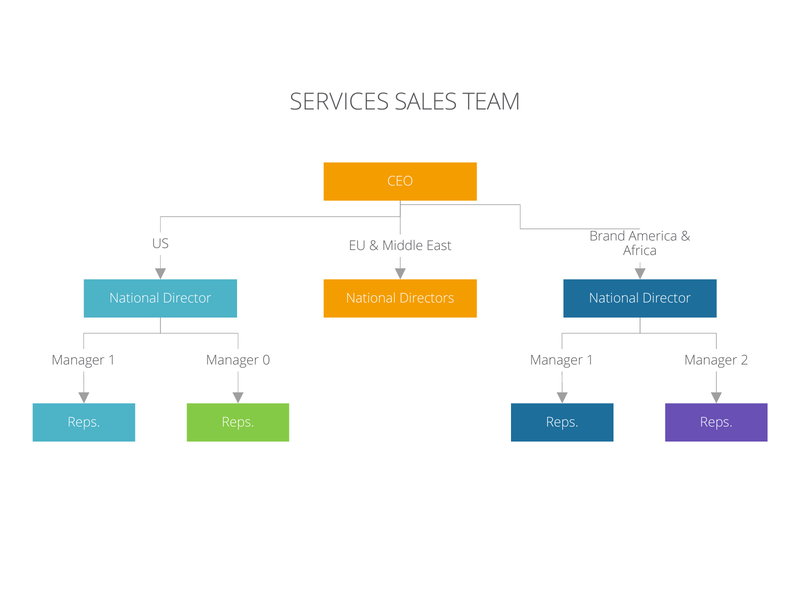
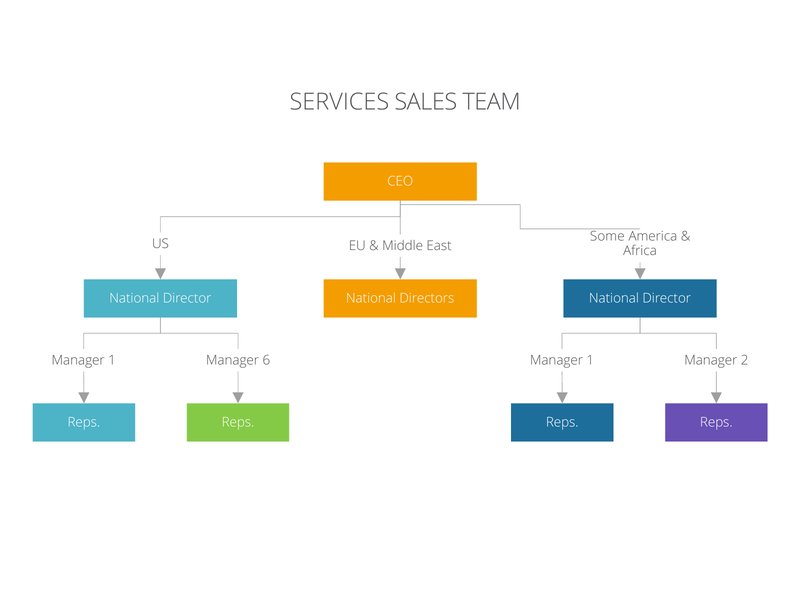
Brand: Brand -> Some (607, 236)
0: 0 -> 6 (266, 360)
